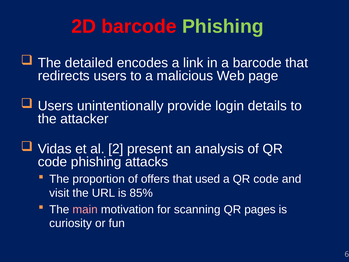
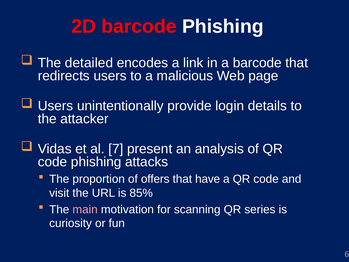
Phishing colour: light green -> white (223, 26)
2: 2 -> 7 (116, 149)
used: used -> have (208, 179)
pages: pages -> series (260, 209)
